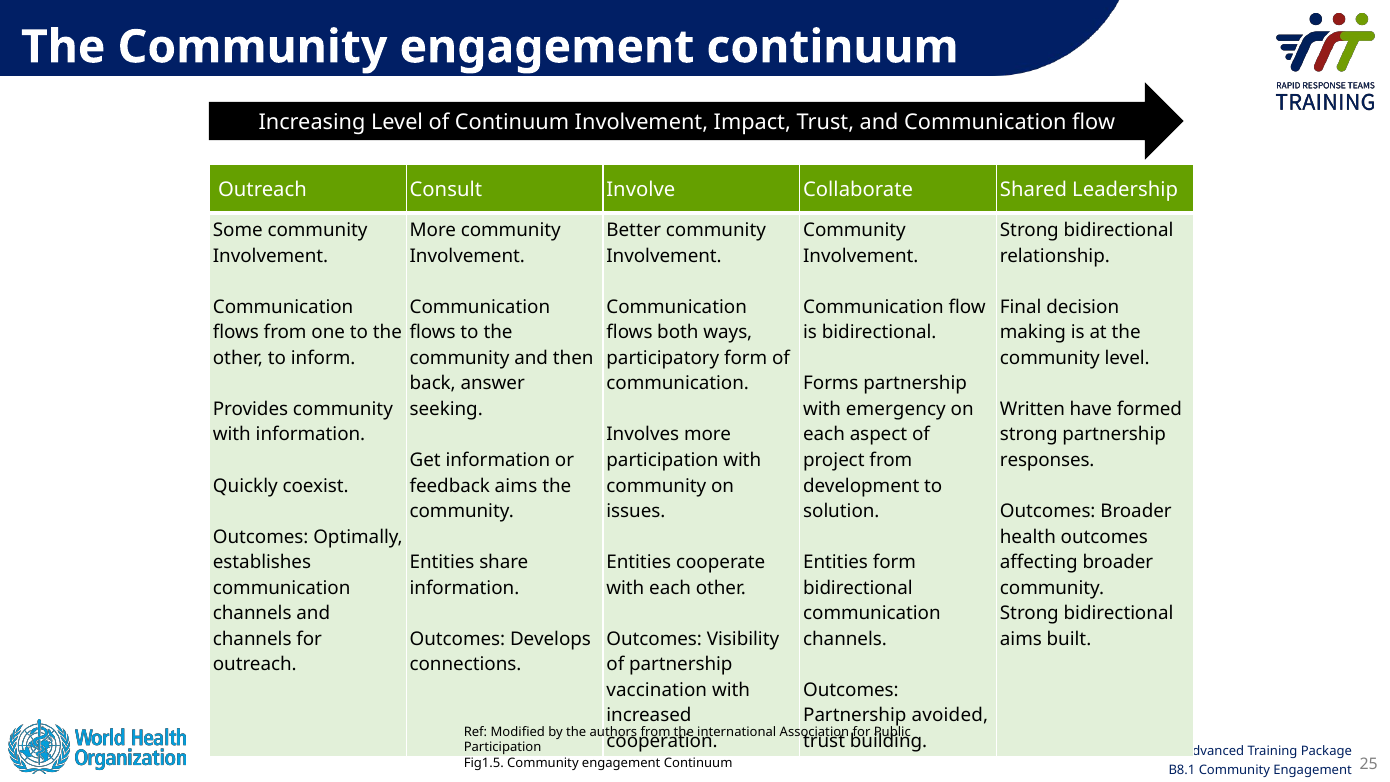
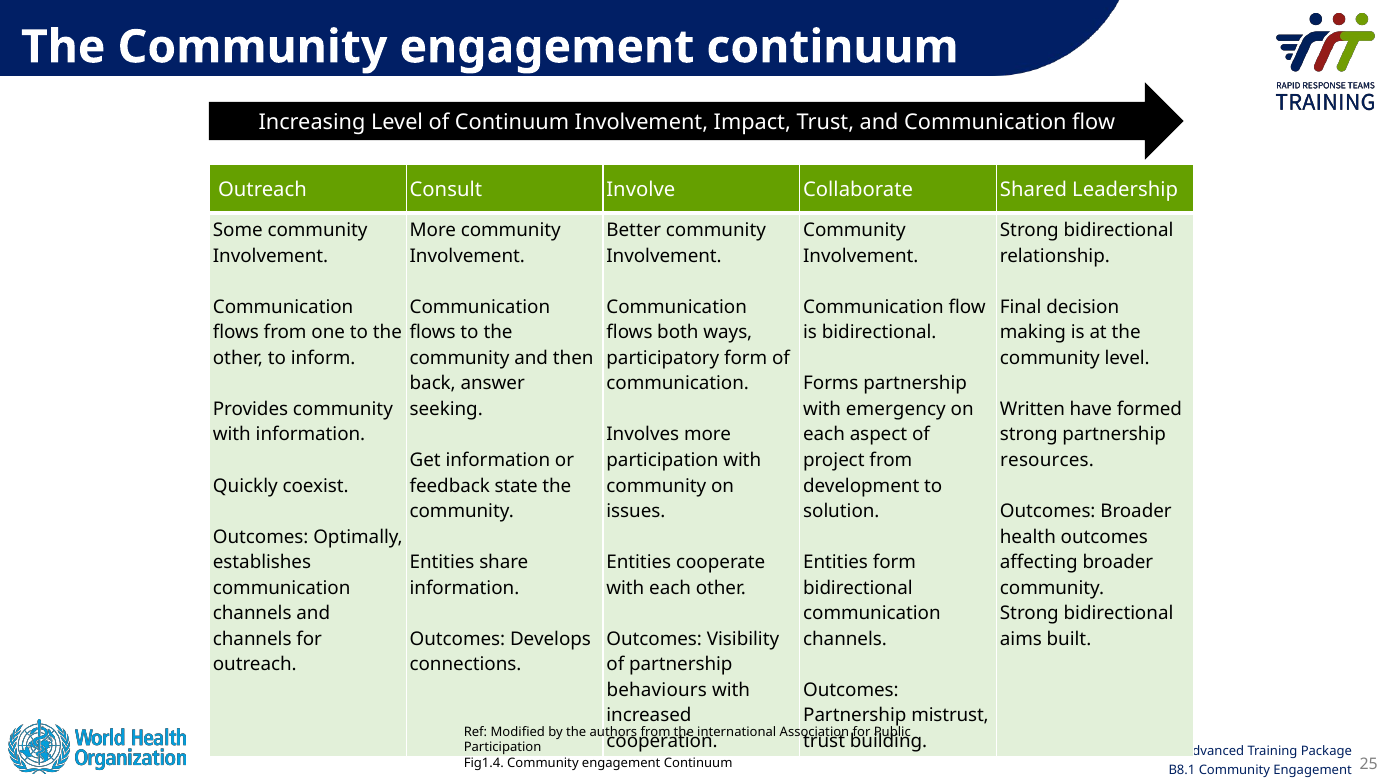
responses: responses -> resources (1047, 460)
feedback aims: aims -> state (516, 486)
vaccination: vaccination -> behaviours (657, 690)
avoided: avoided -> mistrust (950, 716)
Fig1.5: Fig1.5 -> Fig1.4 (484, 763)
